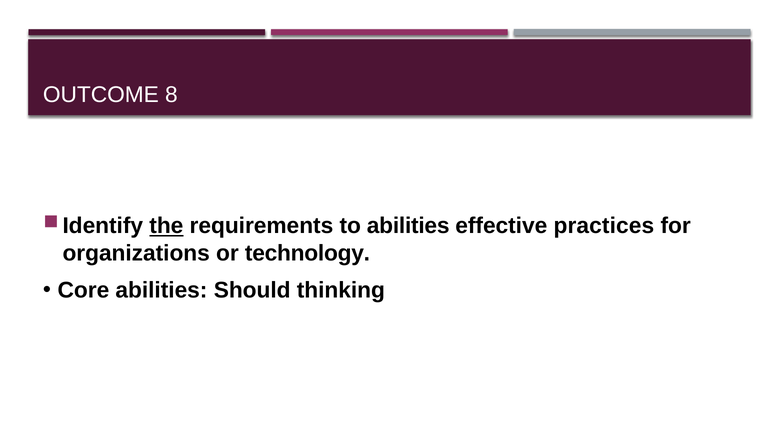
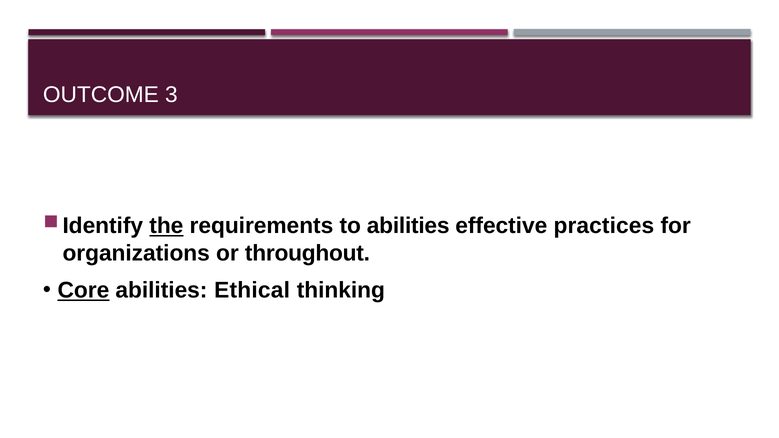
8: 8 -> 3 (171, 95)
technology: technology -> throughout (307, 253)
Core underline: none -> present (83, 290)
Should: Should -> Ethical (252, 290)
